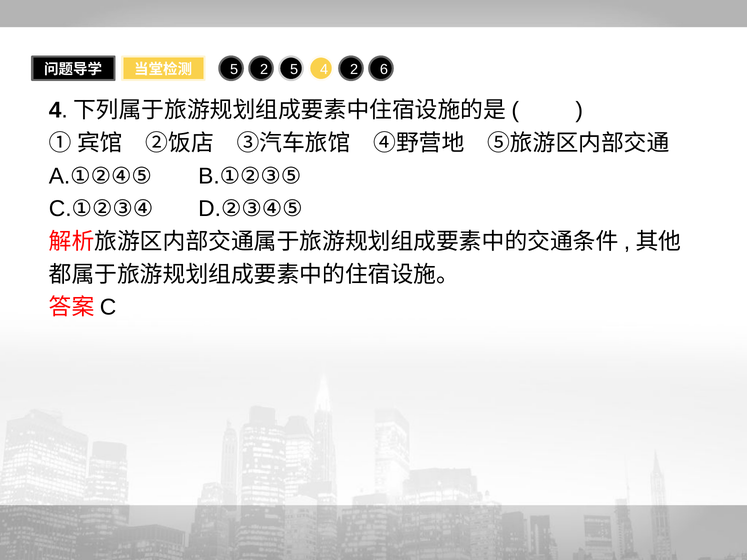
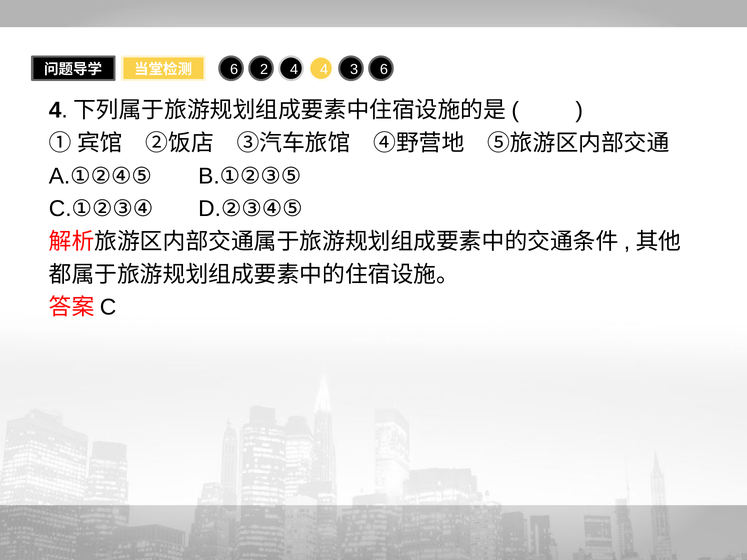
5: 5 -> 6 (234, 69)
2 5: 5 -> 4 (294, 69)
4 2: 2 -> 3 (354, 69)
